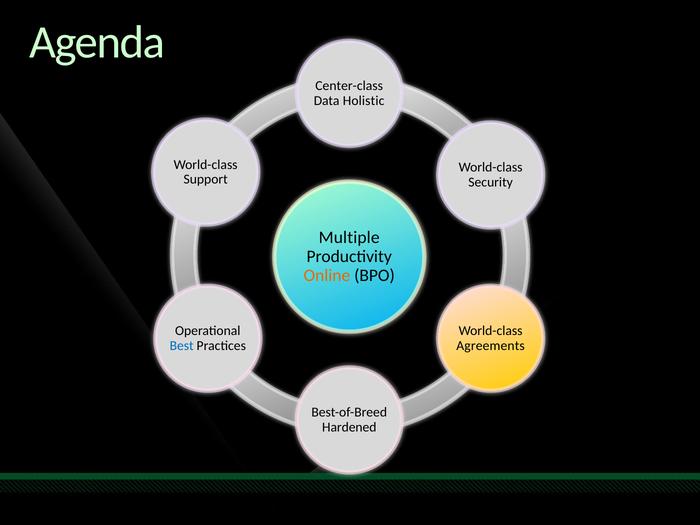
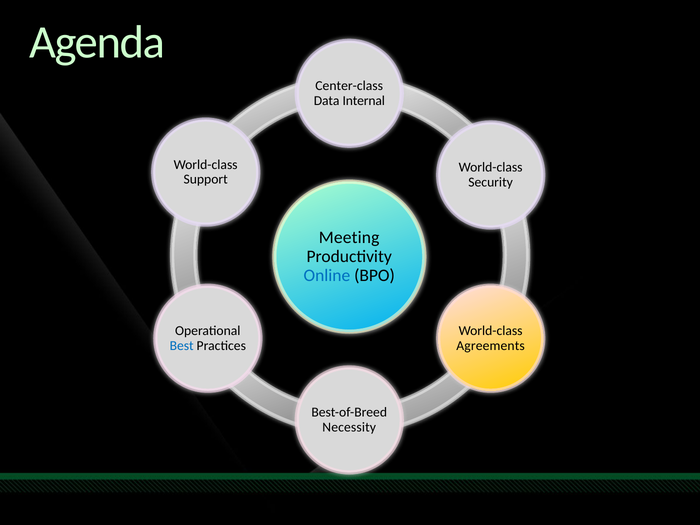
Holistic: Holistic -> Internal (364, 101)
Multiple: Multiple -> Meeting (349, 238)
Online colour: orange -> blue (327, 275)
Hardened: Hardened -> Necessity (349, 427)
